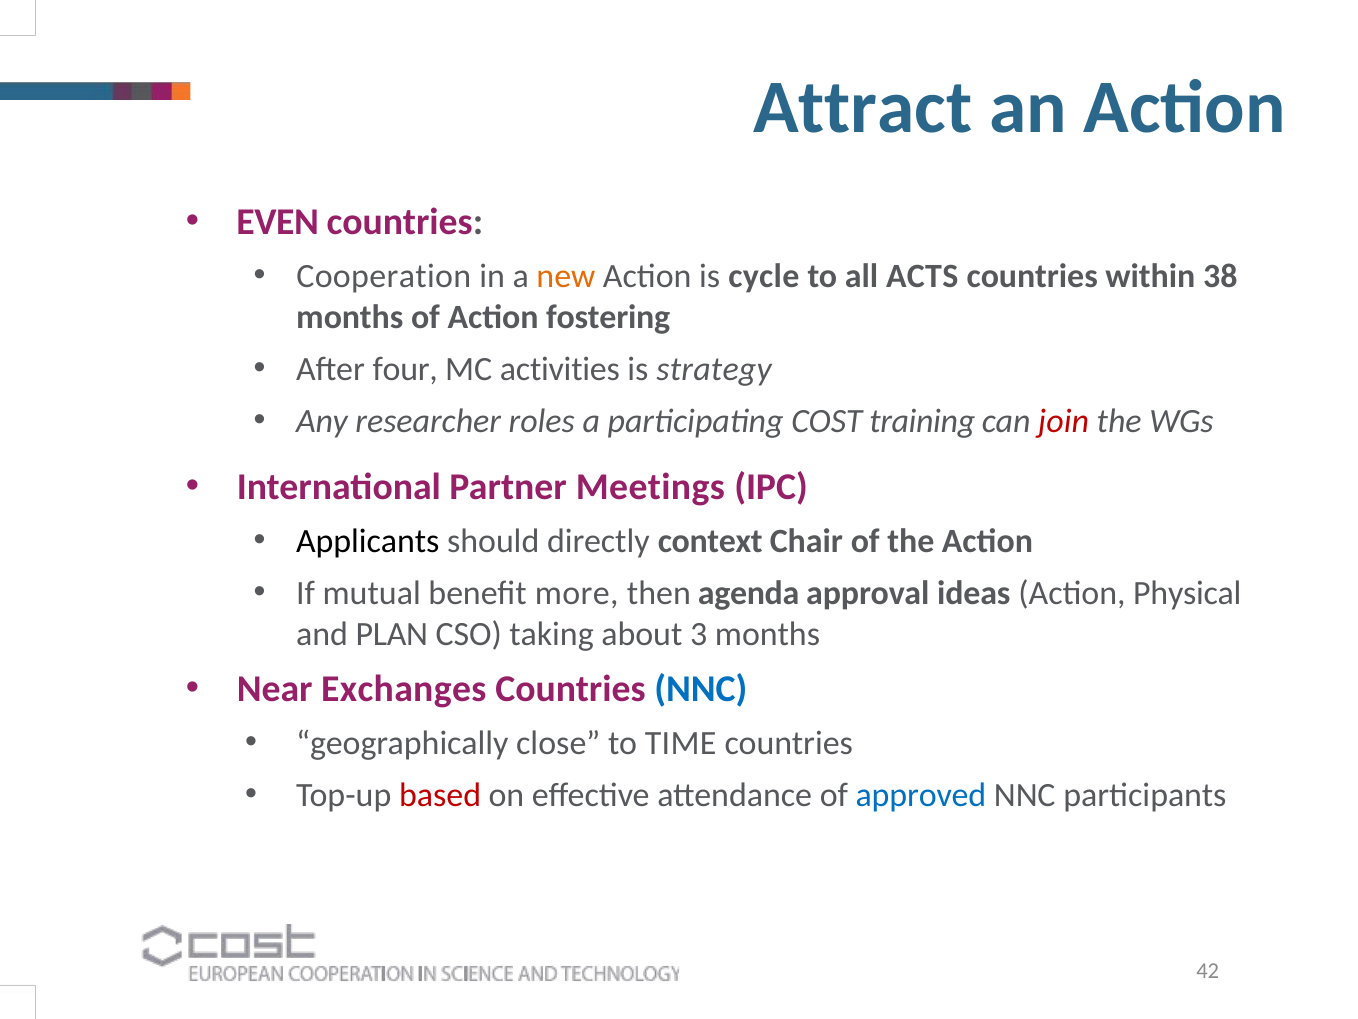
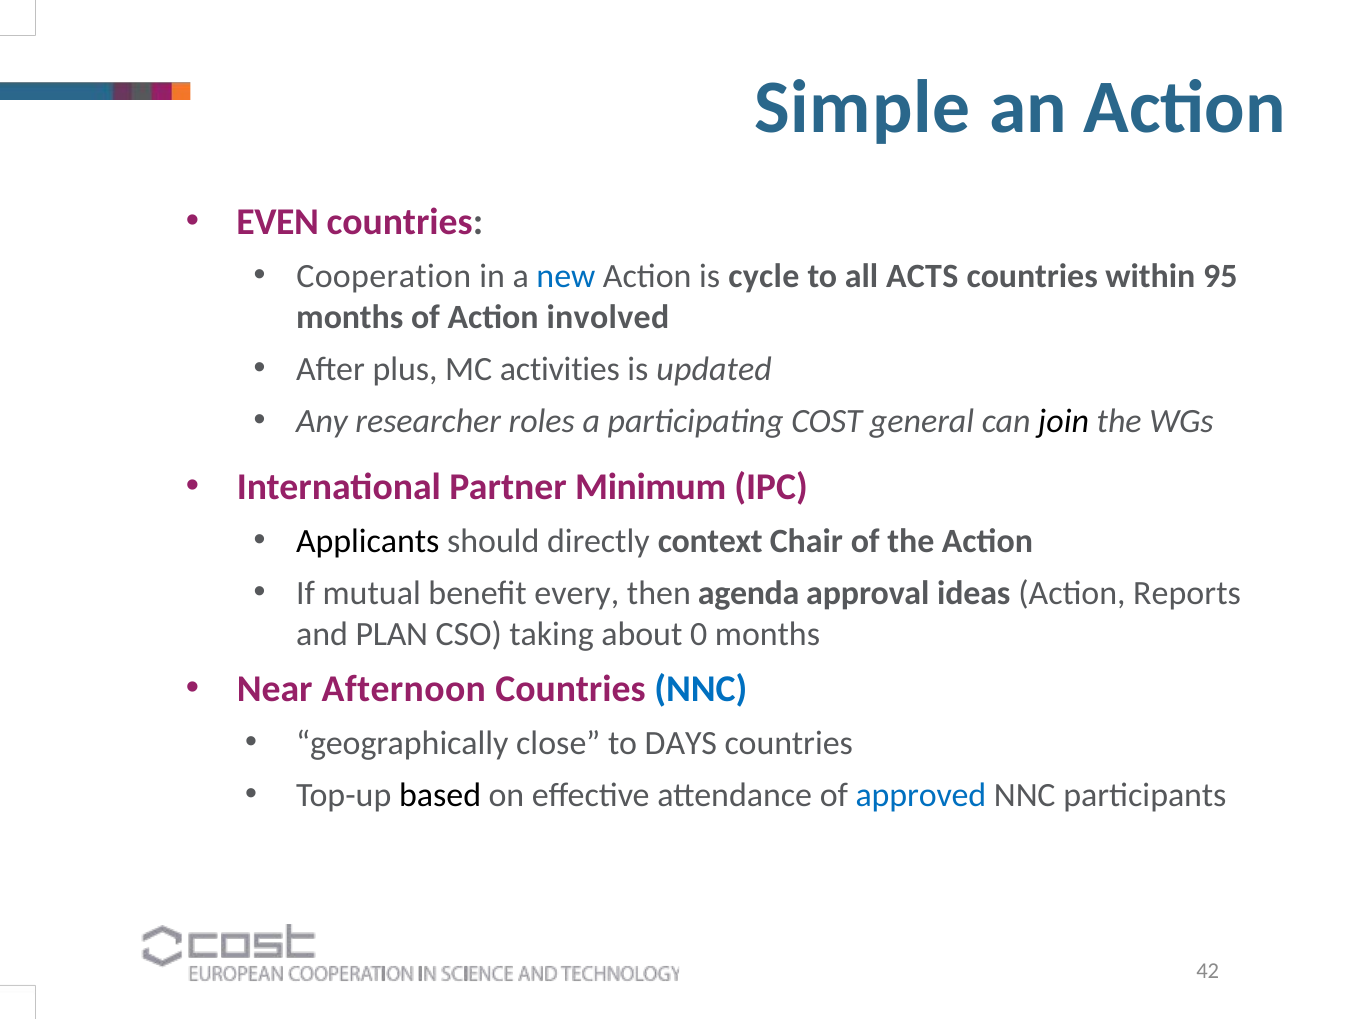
Attract: Attract -> Simple (862, 108)
new colour: orange -> blue (566, 276)
38: 38 -> 95 (1220, 276)
fostering: fostering -> involved (608, 317)
four: four -> plus (405, 369)
strategy: strategy -> updated (714, 369)
training: training -> general (922, 421)
join colour: red -> black (1064, 421)
Meetings: Meetings -> Minimum (651, 487)
more: more -> every (577, 593)
Physical: Physical -> Reports (1187, 593)
3: 3 -> 0 (699, 634)
Exchanges: Exchanges -> Afternoon (404, 689)
TIME: TIME -> DAYS (681, 743)
based colour: red -> black (440, 795)
